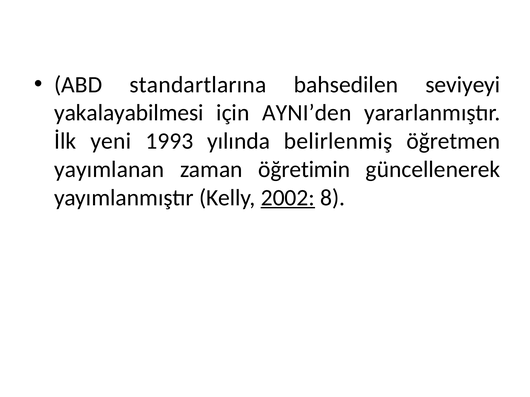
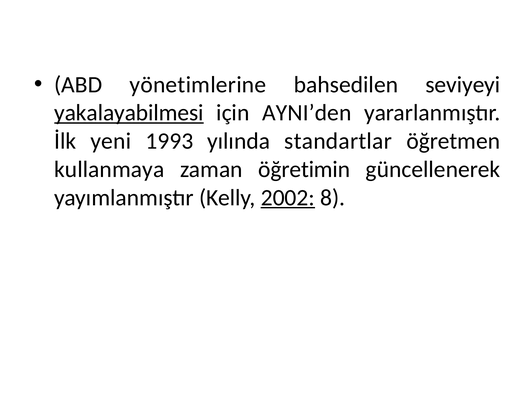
standartlarına: standartlarına -> yönetimlerine (198, 85)
yakalayabilmesi underline: none -> present (129, 113)
belirlenmiş: belirlenmiş -> standartlar (338, 141)
yayımlanan: yayımlanan -> kullanmaya (109, 170)
